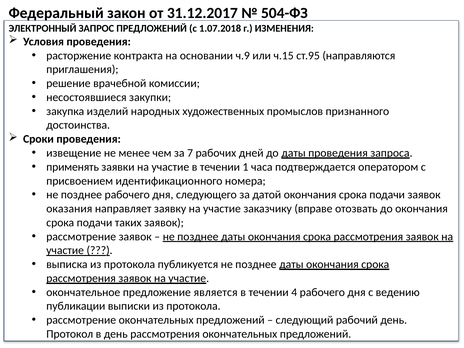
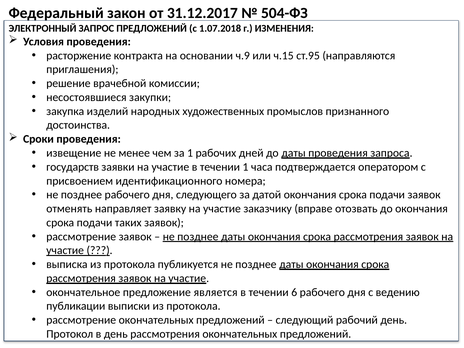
за 7: 7 -> 1 (190, 153)
применять: применять -> государств (73, 167)
оказания: оказания -> отменять (69, 209)
4: 4 -> 6 (294, 292)
